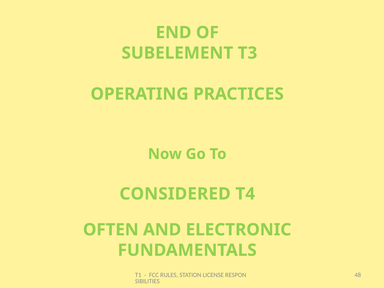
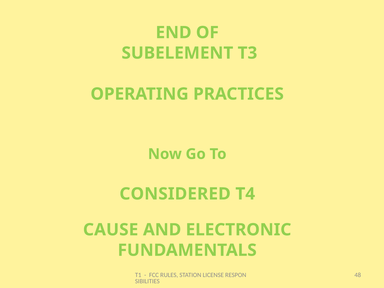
OFTEN: OFTEN -> CAUSE (111, 230)
